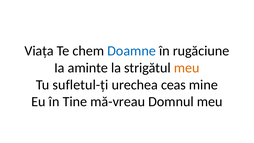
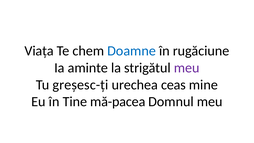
meu colour: orange -> purple (187, 68)
sufletul-ți: sufletul-ți -> greșesc-ți (80, 85)
mă-vreau: mă-vreau -> mă-pacea (118, 102)
